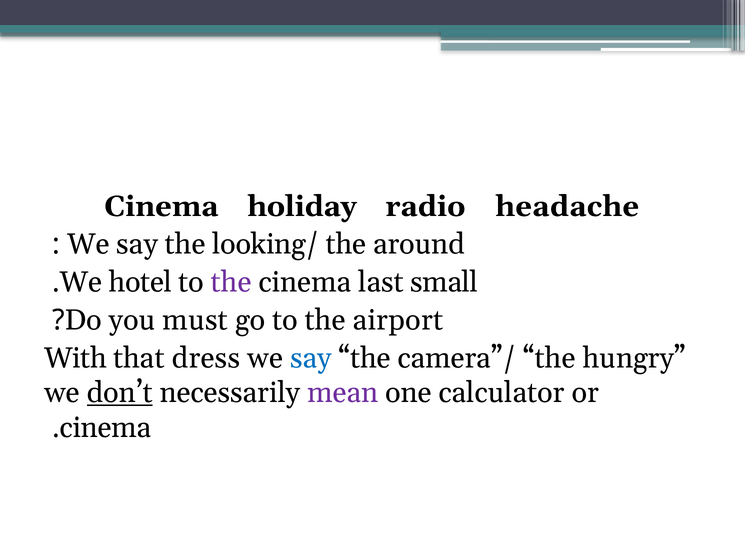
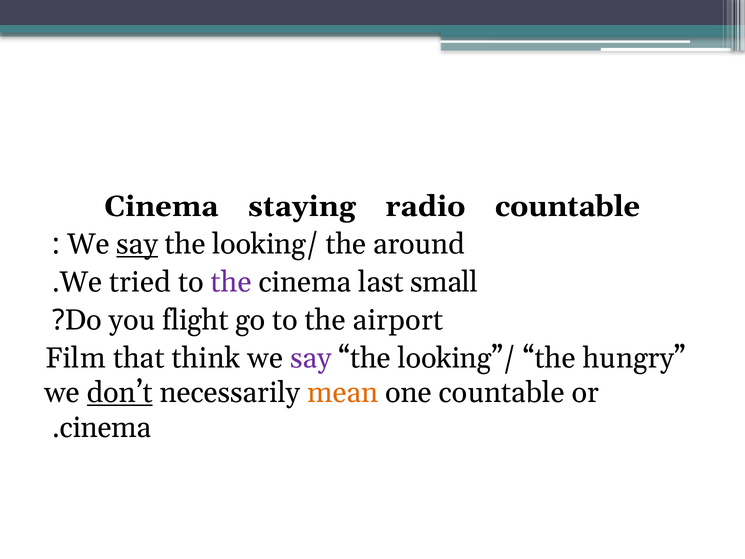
holiday: holiday -> staying (302, 206)
radio headache: headache -> countable (567, 206)
say underline: none -> present (137, 244)
hotel: hotel -> tried (140, 282)
must: must -> flight (195, 320)
With: With -> Film (75, 358)
dress: dress -> think (206, 358)
say colour: blue -> purple (311, 358)
camera”/: camera”/ -> looking”/ (457, 358)
mean colour: purple -> orange (343, 393)
one calculator: calculator -> countable (502, 393)
